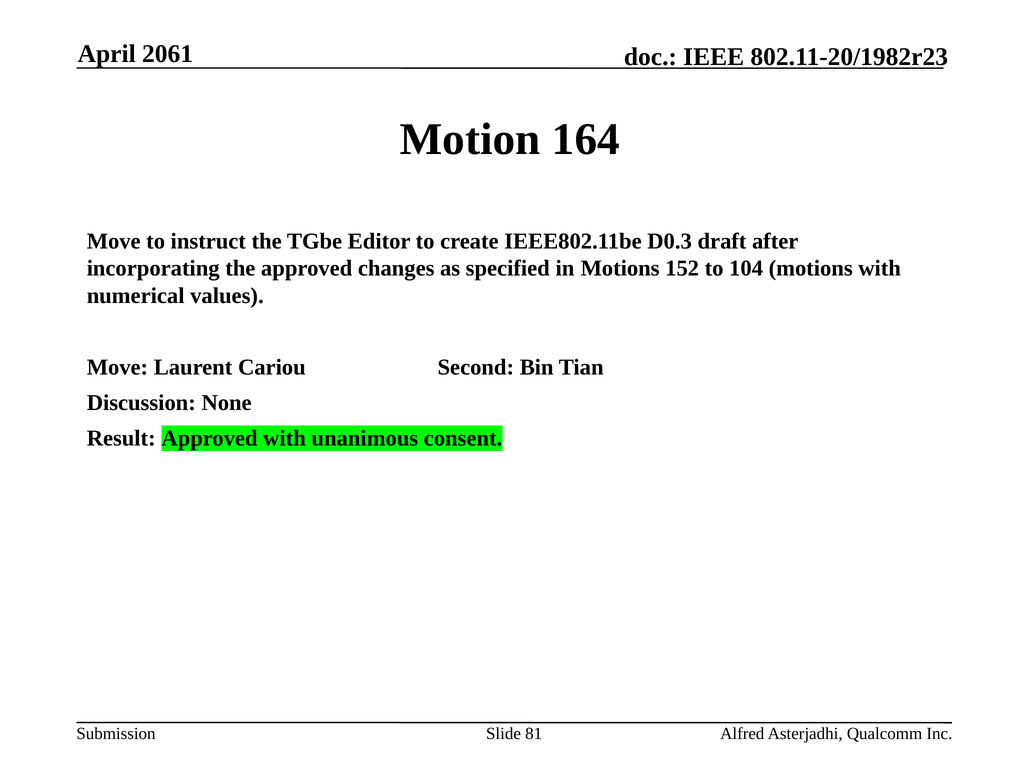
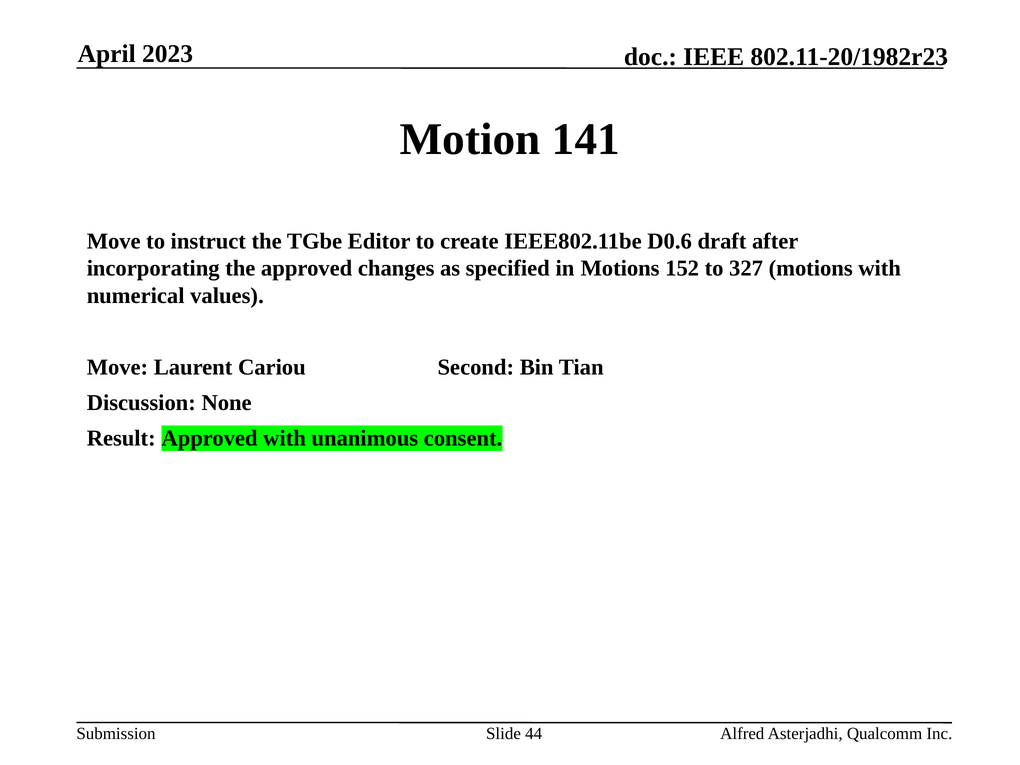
2061: 2061 -> 2023 (168, 54)
164: 164 -> 141 (586, 139)
D0.3: D0.3 -> D0.6 (670, 241)
104: 104 -> 327 (746, 268)
81: 81 -> 44 (534, 734)
